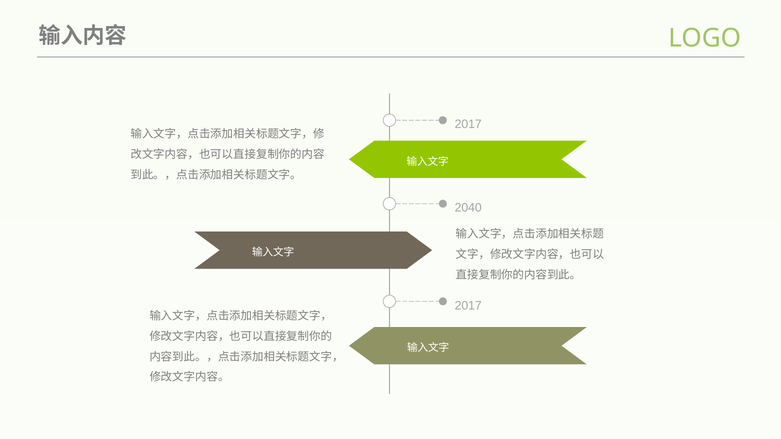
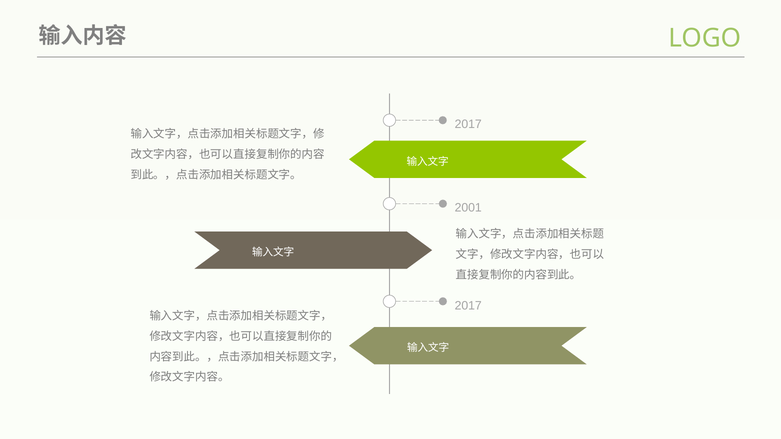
2040: 2040 -> 2001 (468, 208)
